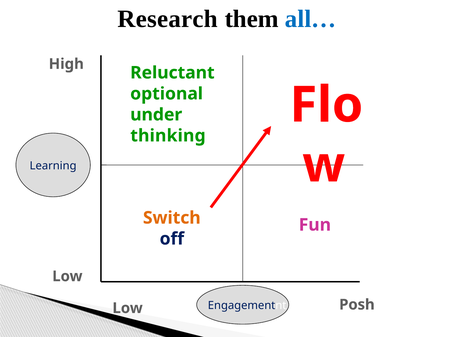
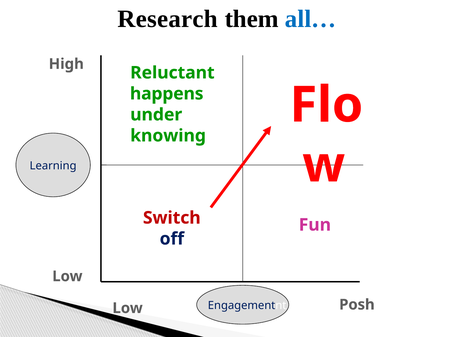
optional: optional -> happens (167, 94)
thinking: thinking -> knowing (168, 136)
Switch colour: orange -> red (172, 218)
